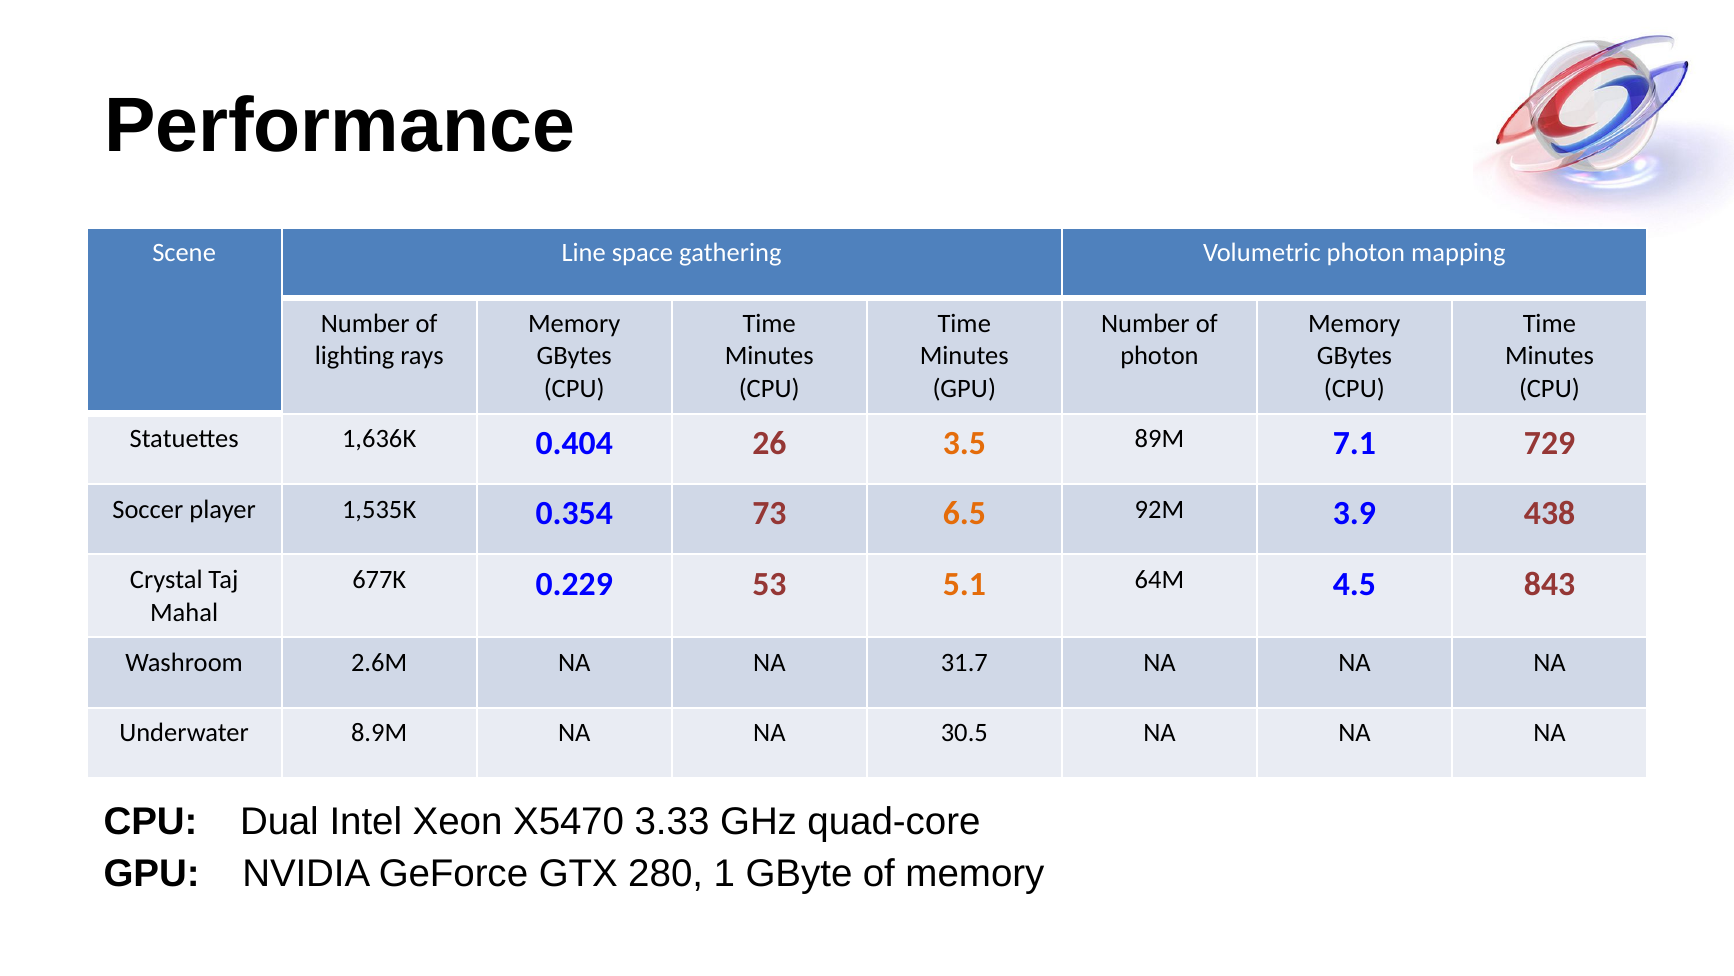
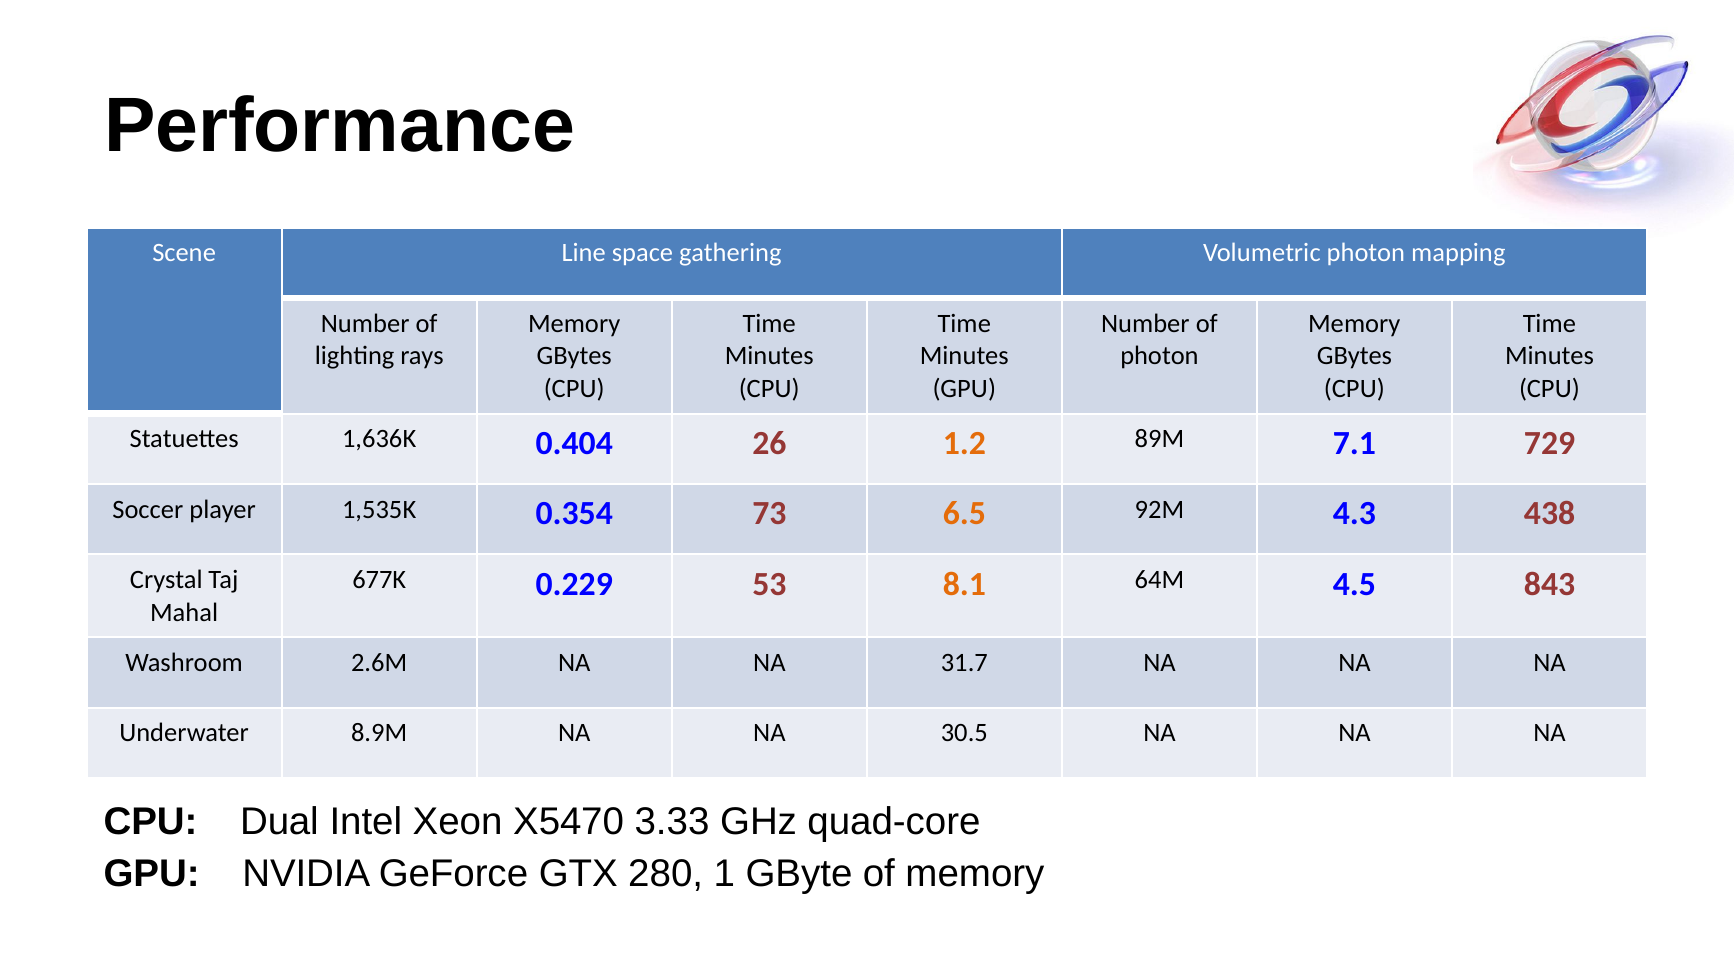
3.5: 3.5 -> 1.2 (964, 443)
3.9: 3.9 -> 4.3 (1354, 513)
5.1: 5.1 -> 8.1 (964, 584)
